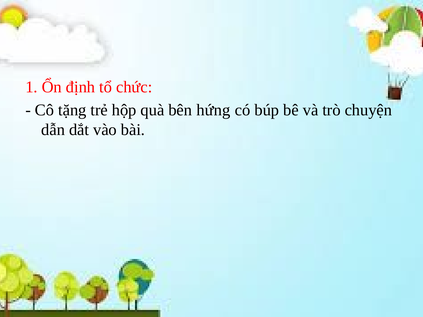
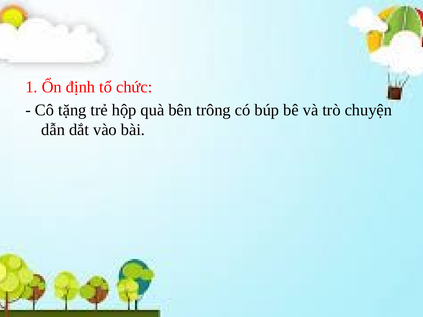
hứng: hứng -> trông (214, 110)
